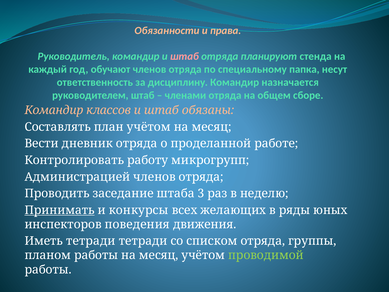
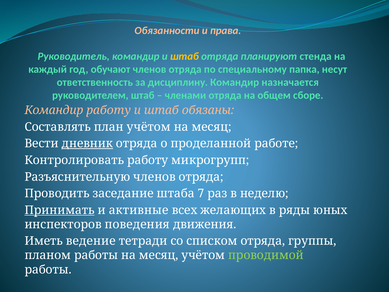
штаб colour: pink -> yellow (184, 56)
Командир классов: классов -> работу (109, 110)
дневник underline: none -> present (87, 143)
Администрацией: Администрацией -> Разъяснительную (77, 177)
3: 3 -> 7 (201, 193)
конкурсы: конкурсы -> активные (139, 210)
Иметь тетради: тетради -> ведение (91, 241)
